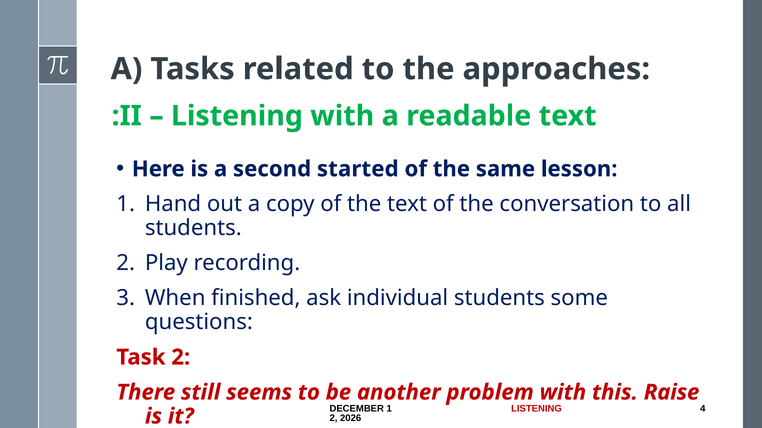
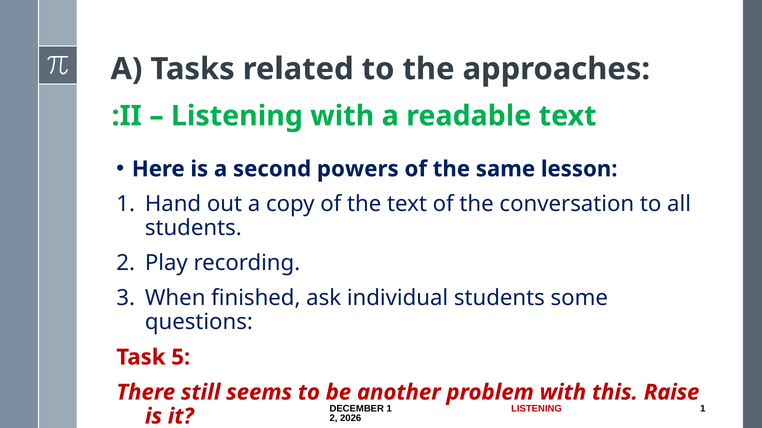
started: started -> powers (358, 169)
Task 2: 2 -> 5 (181, 358)
LISTENING 4: 4 -> 1 (703, 409)
